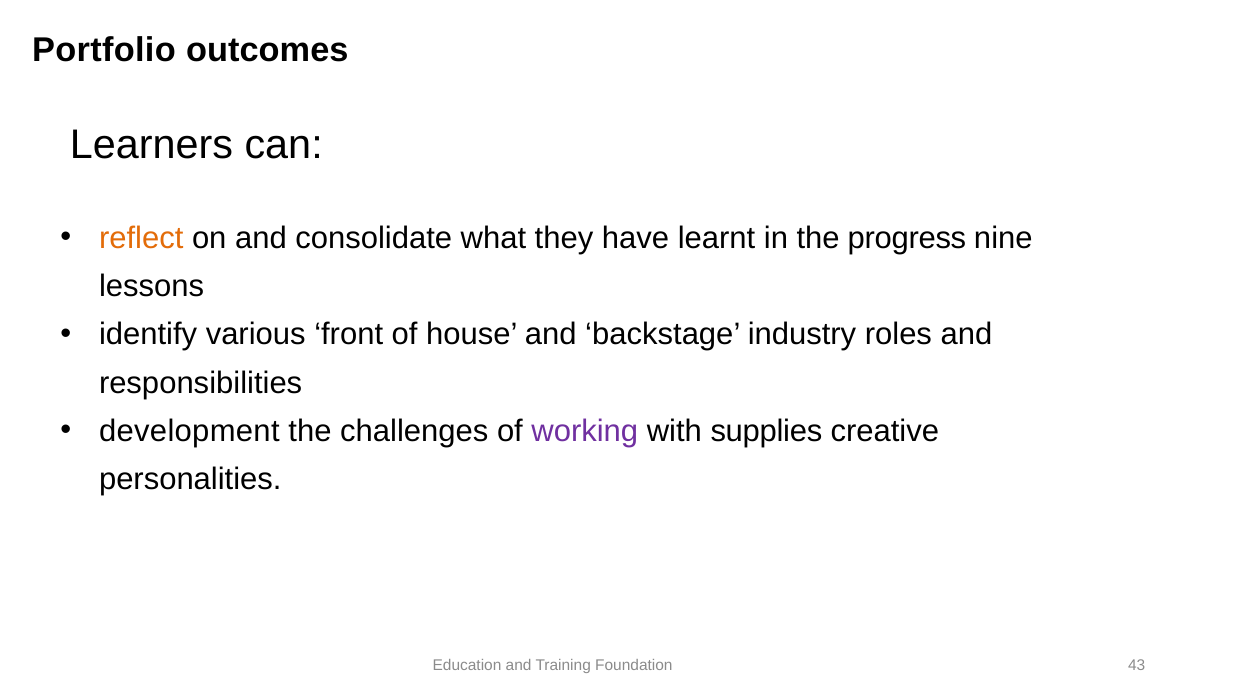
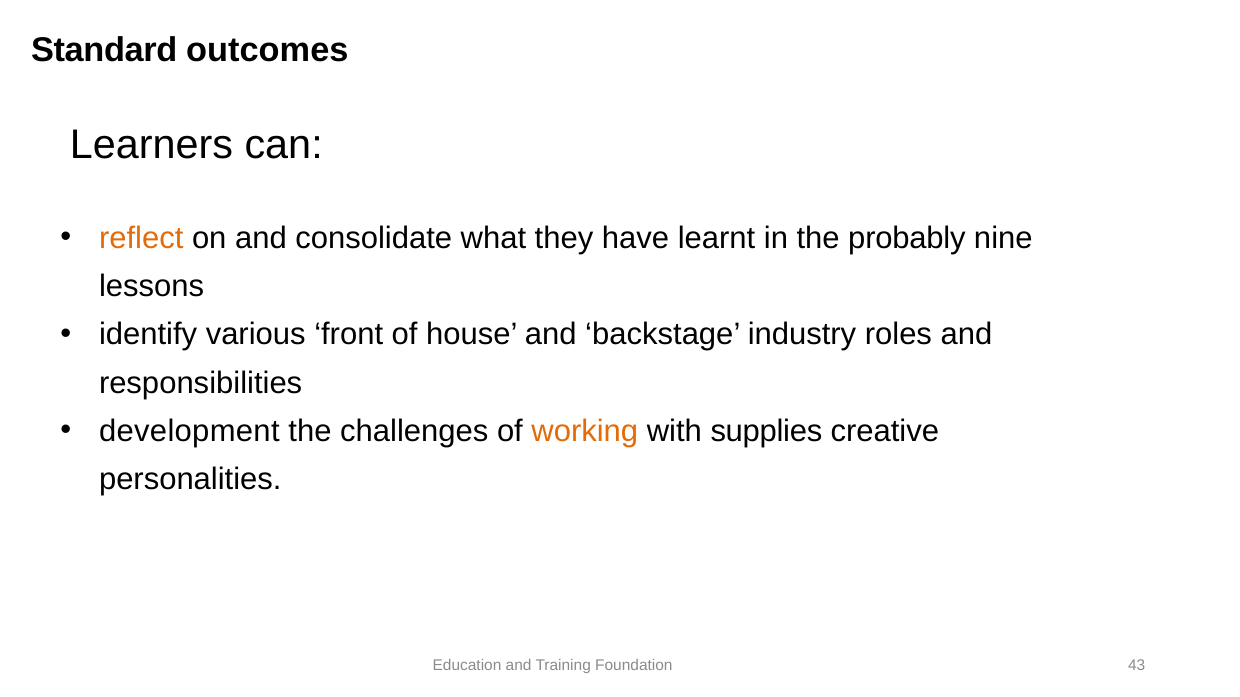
Portfolio: Portfolio -> Standard (104, 50)
progress: progress -> probably (907, 238)
working colour: purple -> orange (585, 431)
